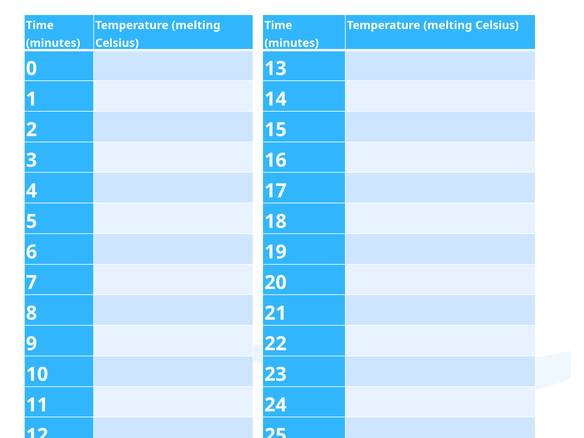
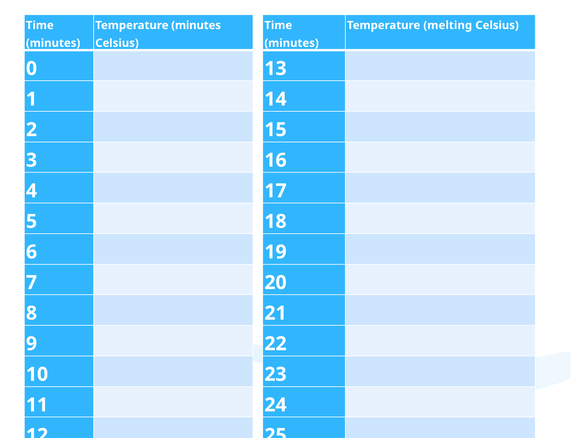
melting: melting -> minutes (196, 25)
